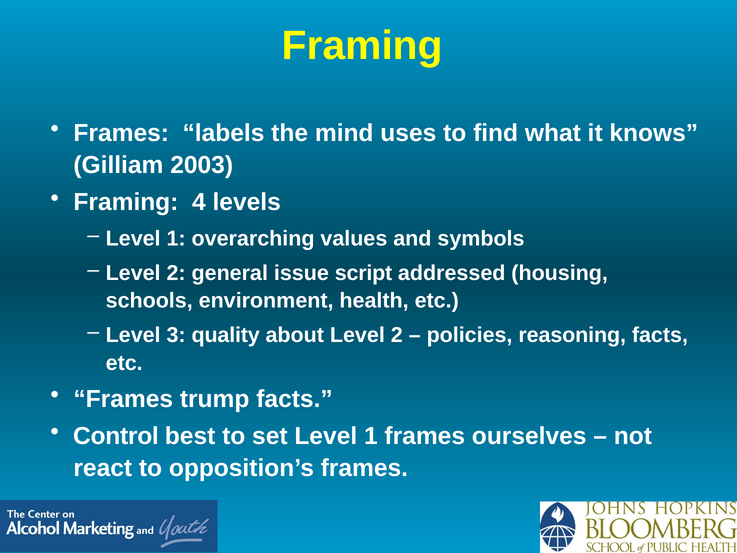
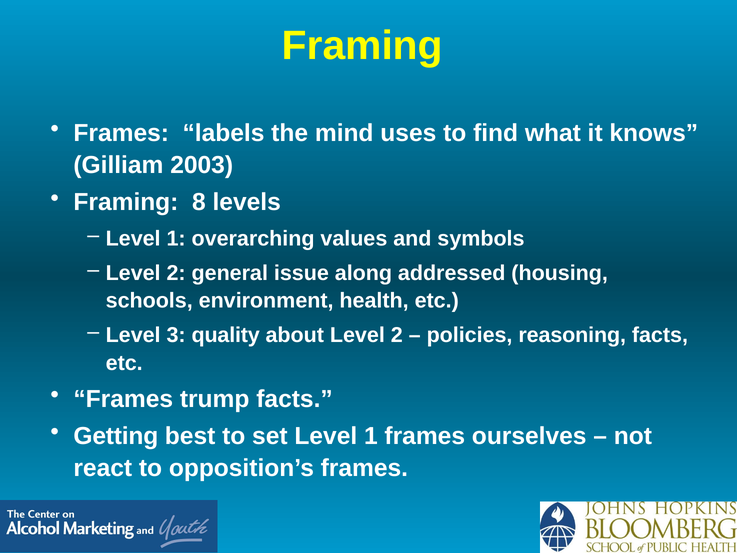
4: 4 -> 8 (199, 202)
script: script -> along (363, 273)
Control: Control -> Getting (116, 436)
